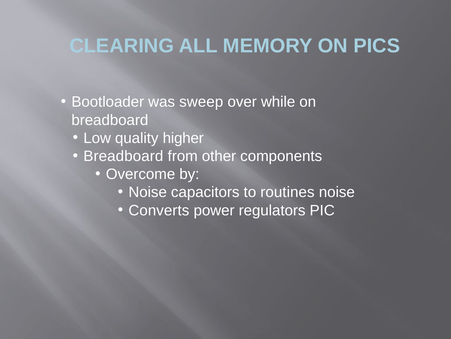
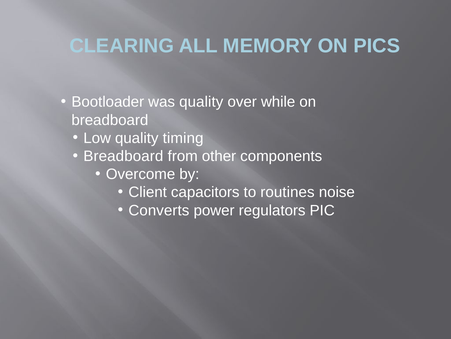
was sweep: sweep -> quality (201, 102)
higher: higher -> timing (183, 138)
Noise: Noise -> Client (148, 192)
